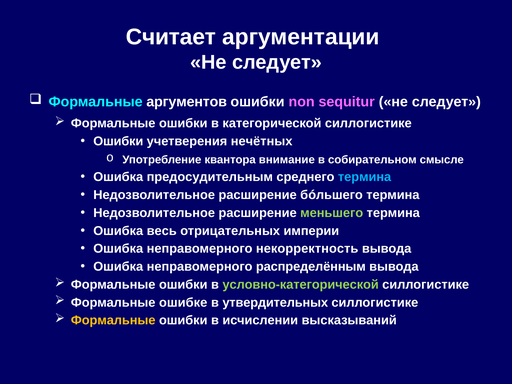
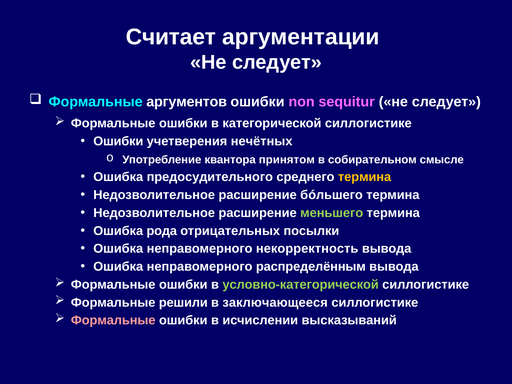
внимание: внимание -> принятом (287, 160)
предосудительным: предосудительным -> предосудительного (210, 177)
термина colour: light blue -> yellow (365, 177)
весь: весь -> рода (162, 231)
империи: империи -> посылки (311, 231)
ошибке: ошибке -> решили (183, 303)
утвердительных: утвердительных -> заключающееся (275, 303)
Формальные colour: yellow -> pink (113, 320)
